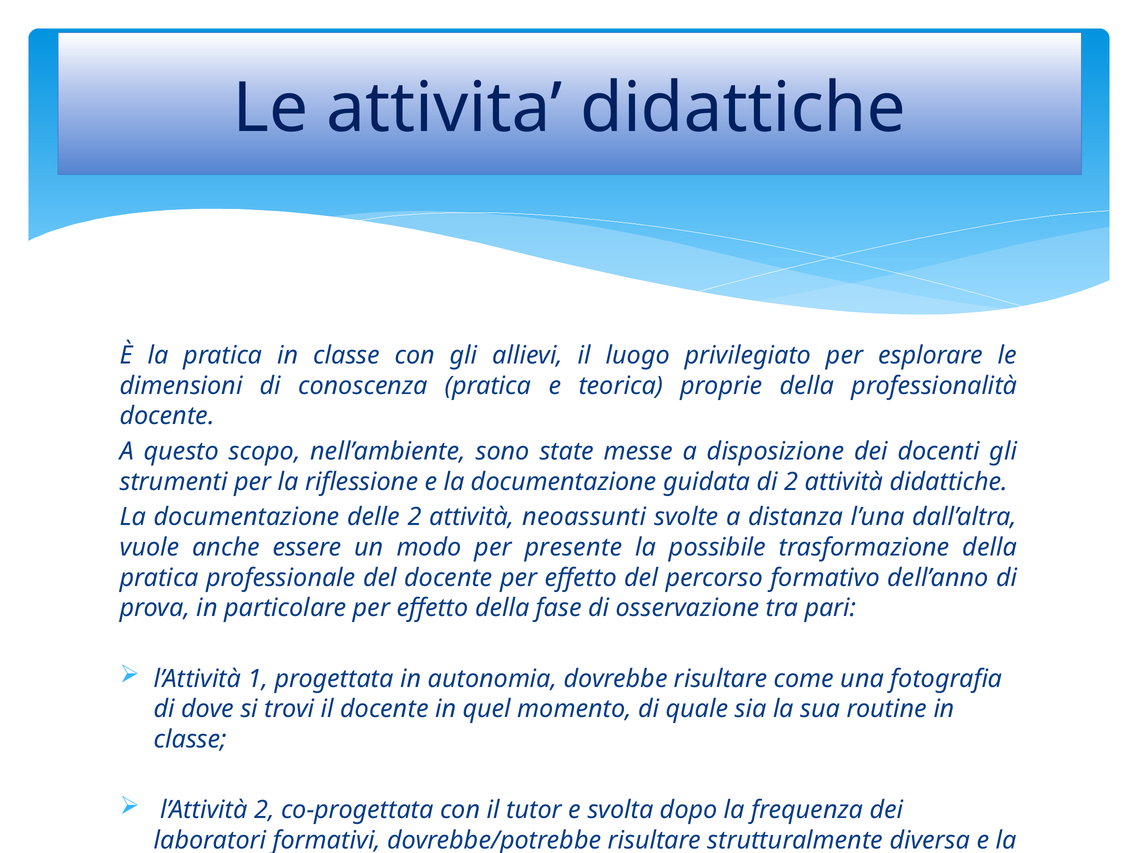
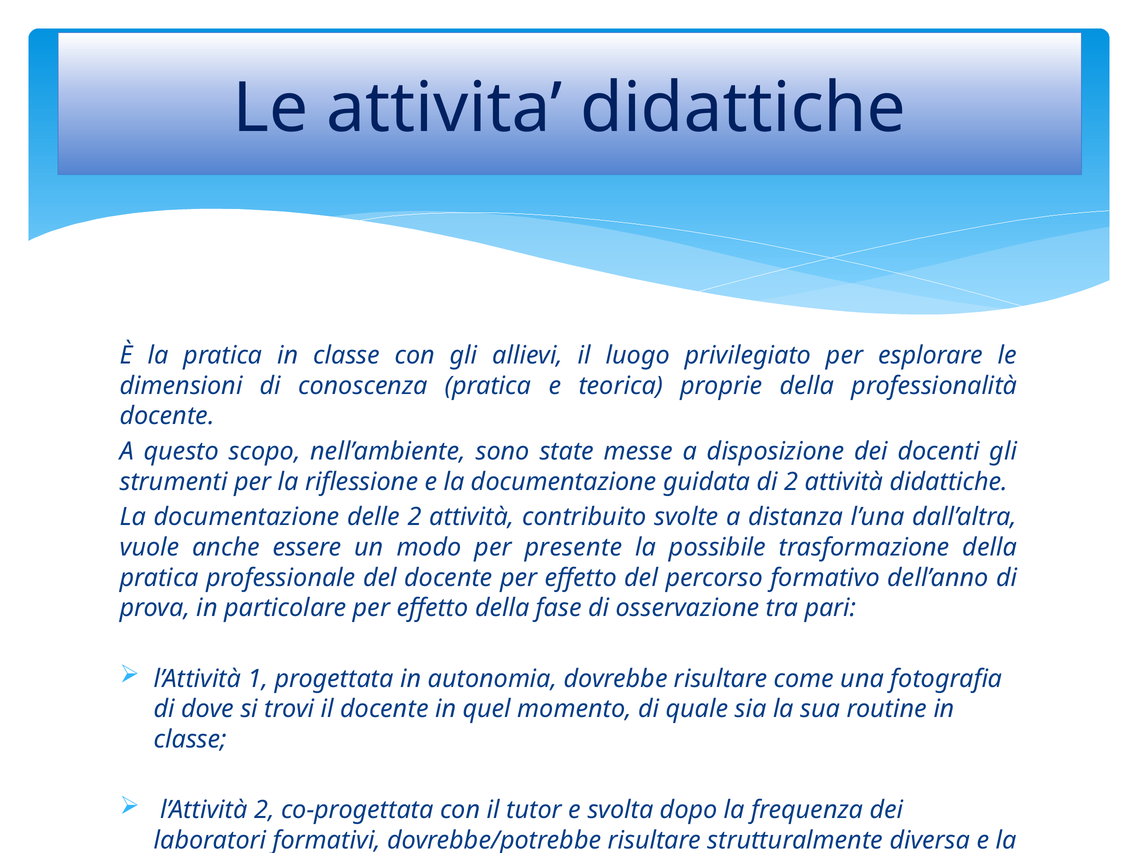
neoassunti: neoassunti -> contribuito (584, 517)
